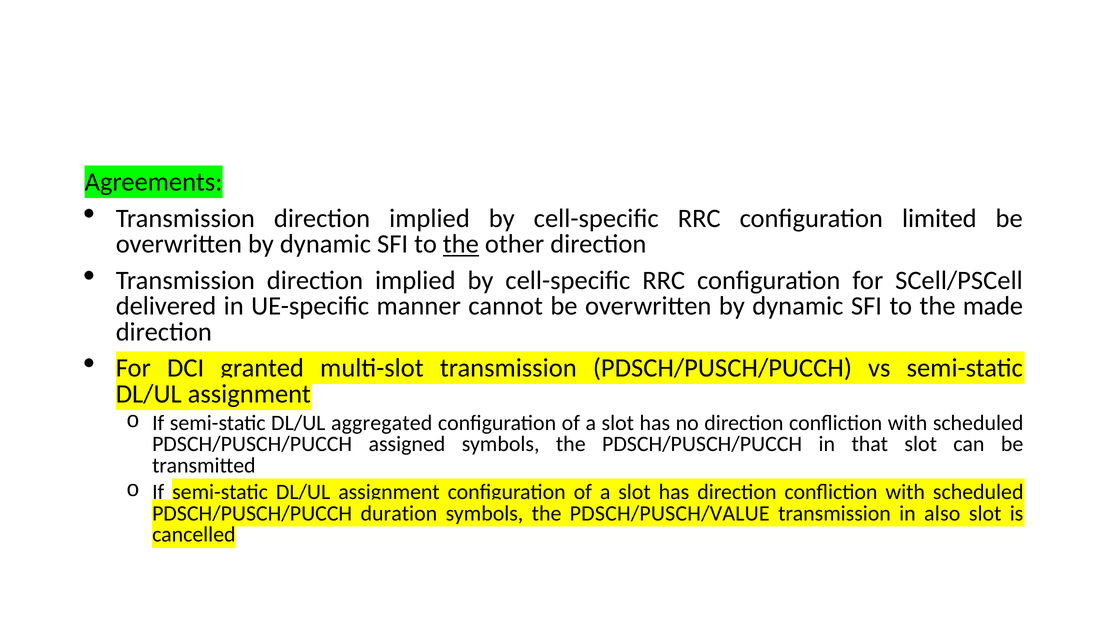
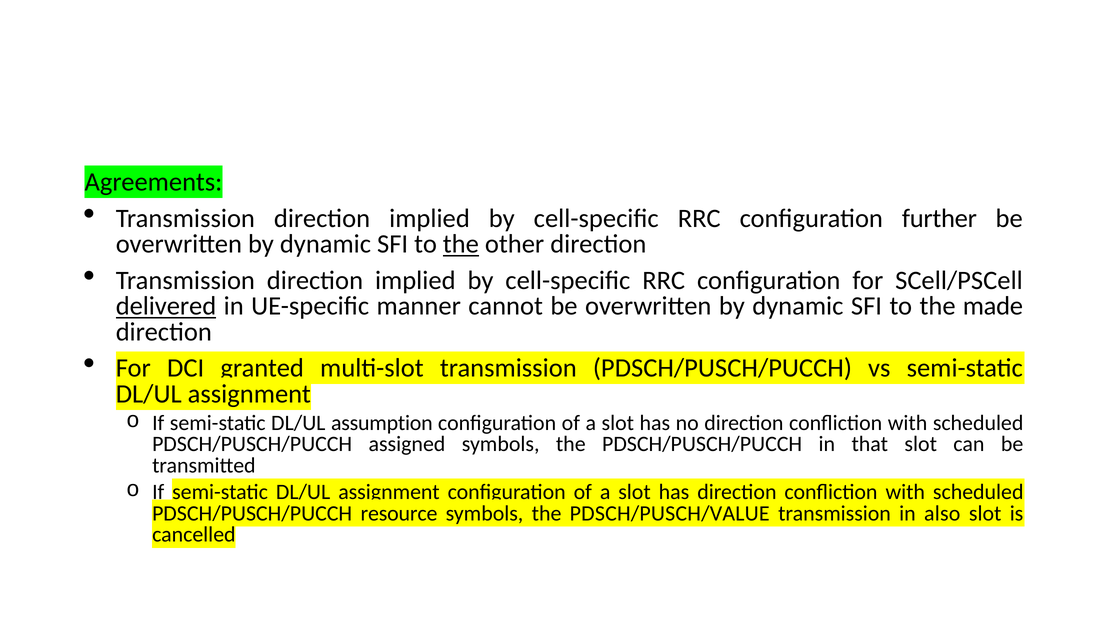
limited: limited -> further (939, 218)
delivered underline: none -> present (166, 306)
aggregated: aggregated -> assumption (382, 423)
duration: duration -> resource (399, 513)
